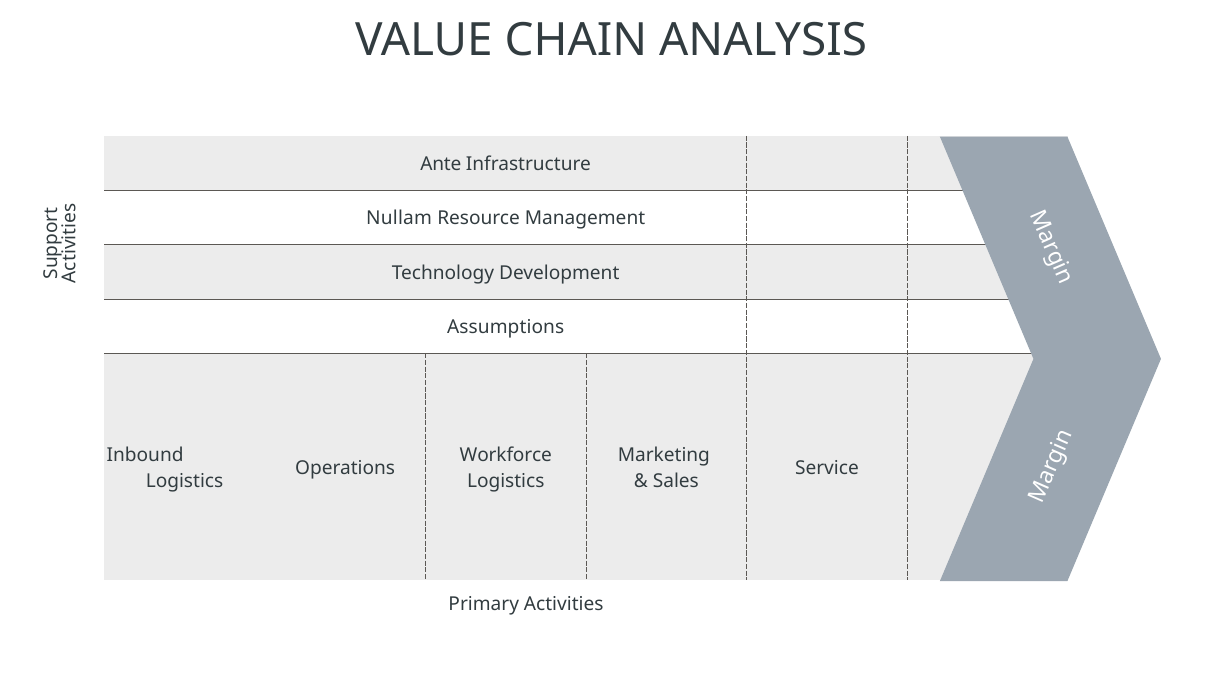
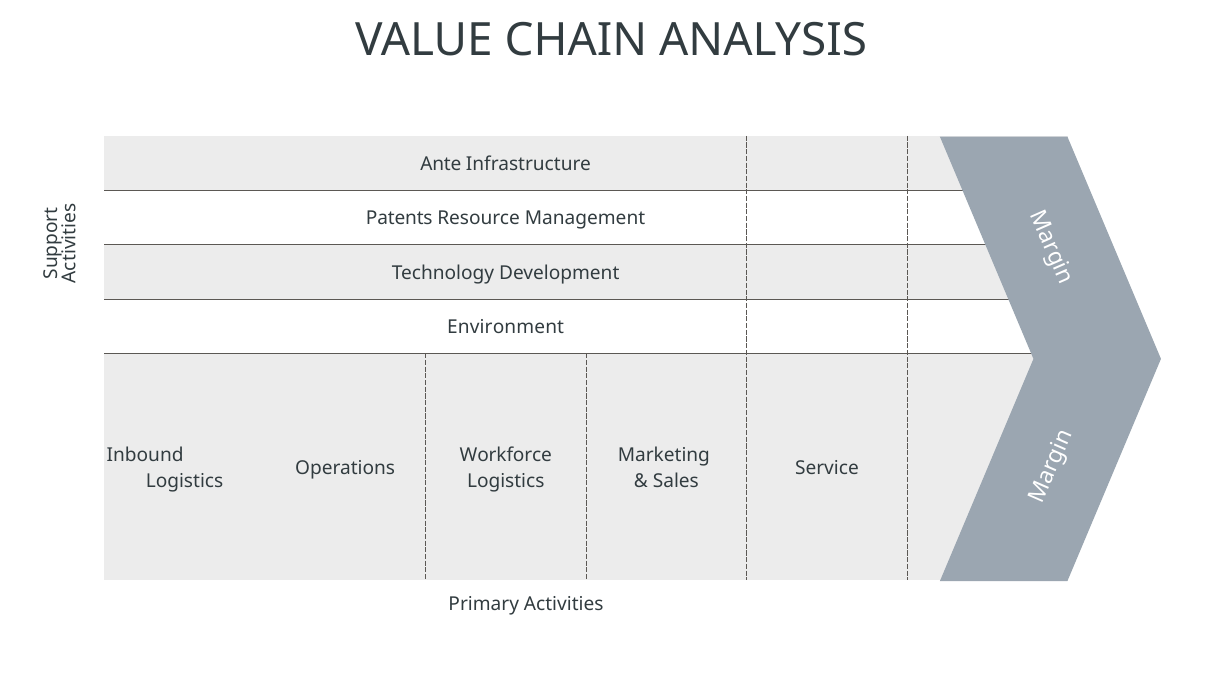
Nullam: Nullam -> Patents (399, 219)
Assumptions: Assumptions -> Environment (506, 327)
